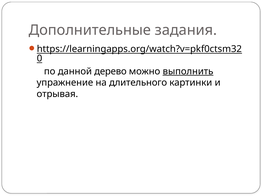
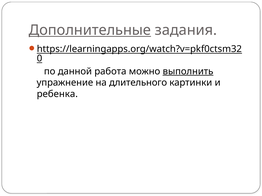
Дополнительные underline: none -> present (90, 30)
дерево: дерево -> работа (110, 71)
отрывая: отрывая -> ребенка (57, 94)
